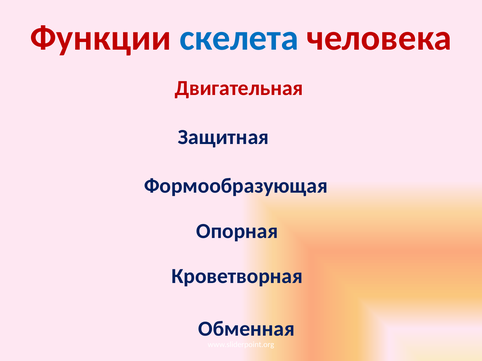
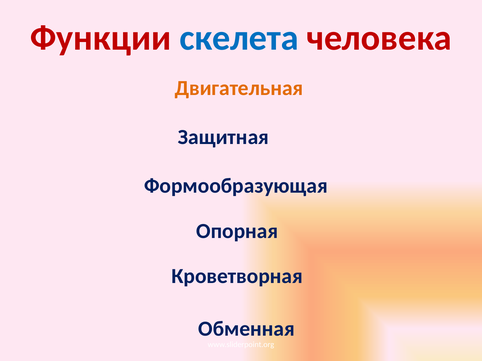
Двигательная colour: red -> orange (239, 88)
